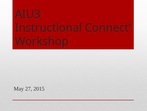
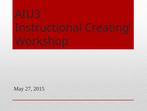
Connect: Connect -> Creating (108, 28)
